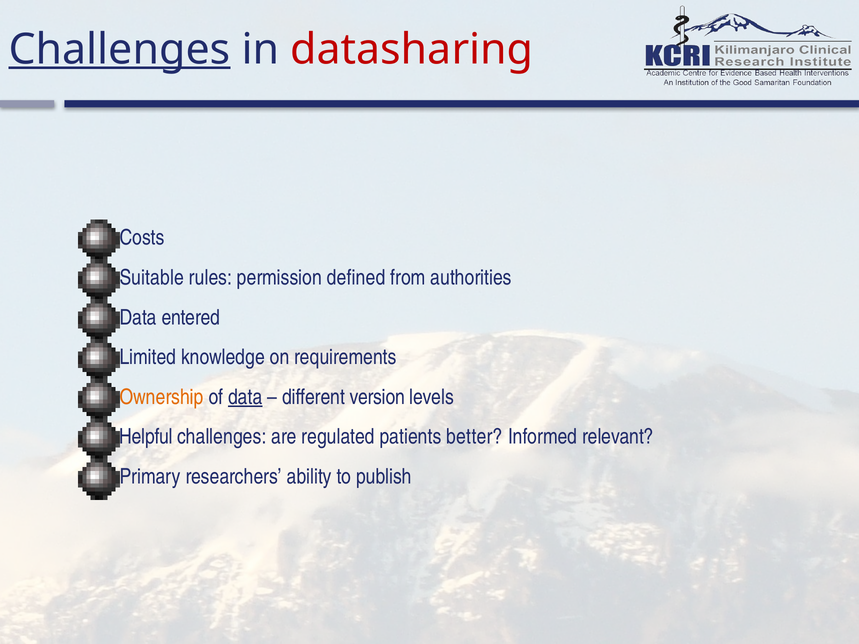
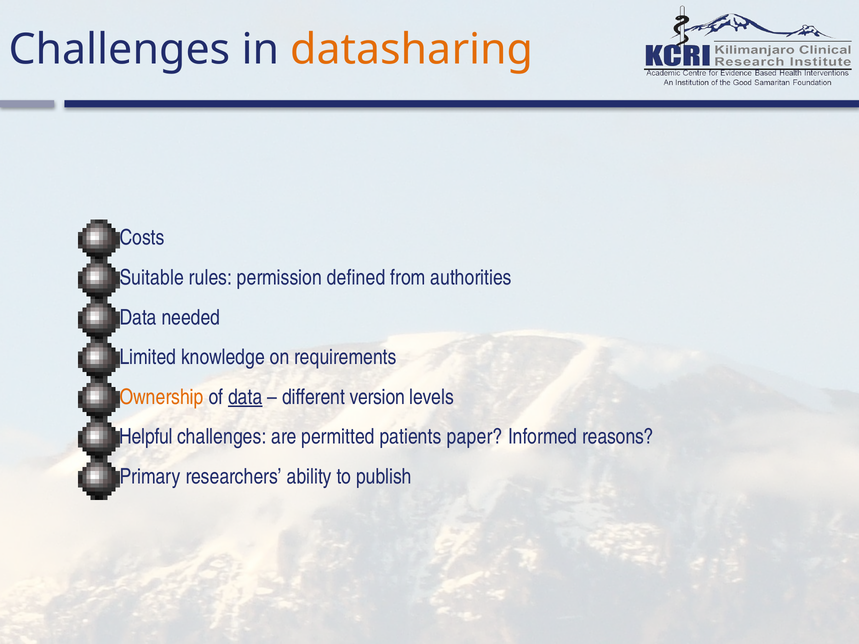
Challenges underline: present -> none (119, 50)
datasharing colour: red -> orange (412, 50)
entered: entered -> needed (191, 318)
regulated: regulated -> permitted (338, 437)
better: better -> paper (475, 437)
relevant: relevant -> reasons (618, 437)
